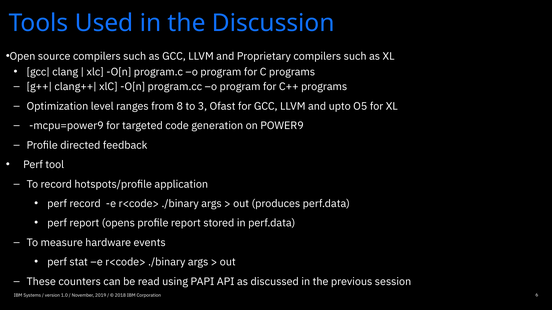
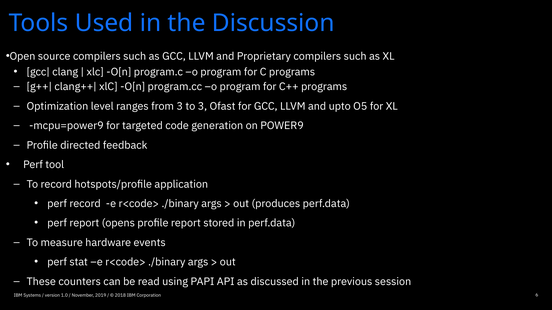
from 8: 8 -> 3 (180, 106)
